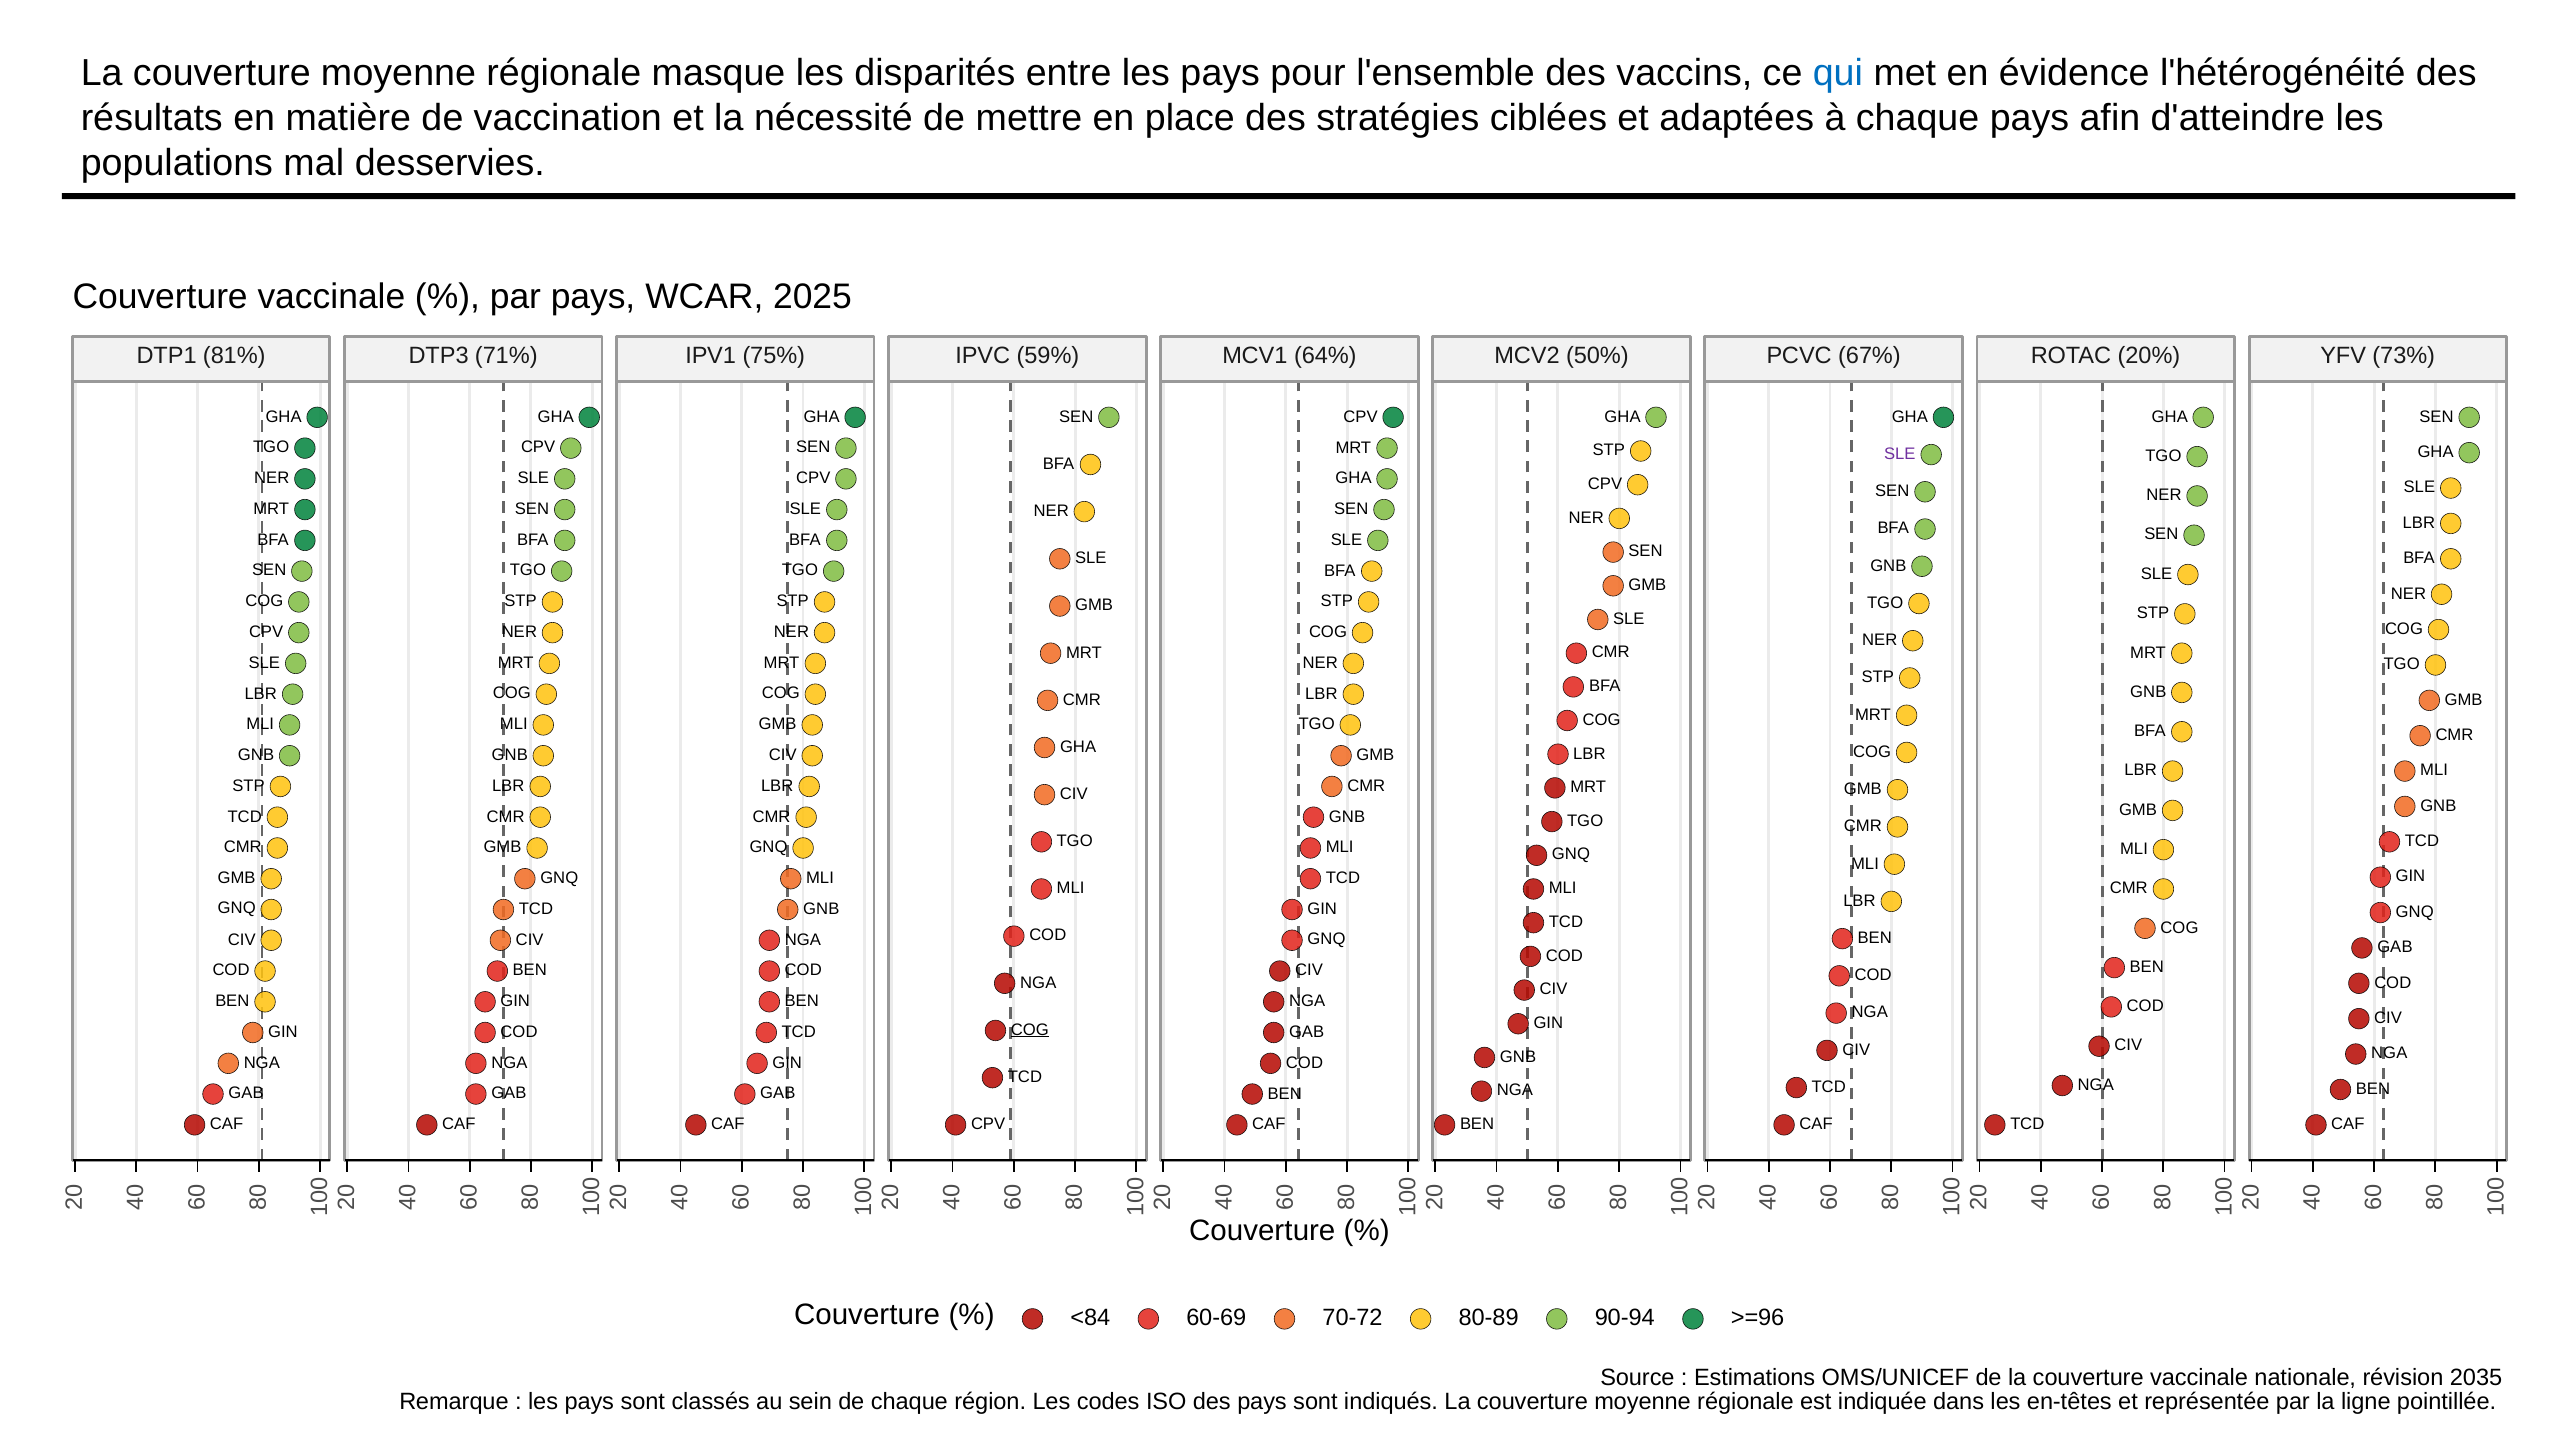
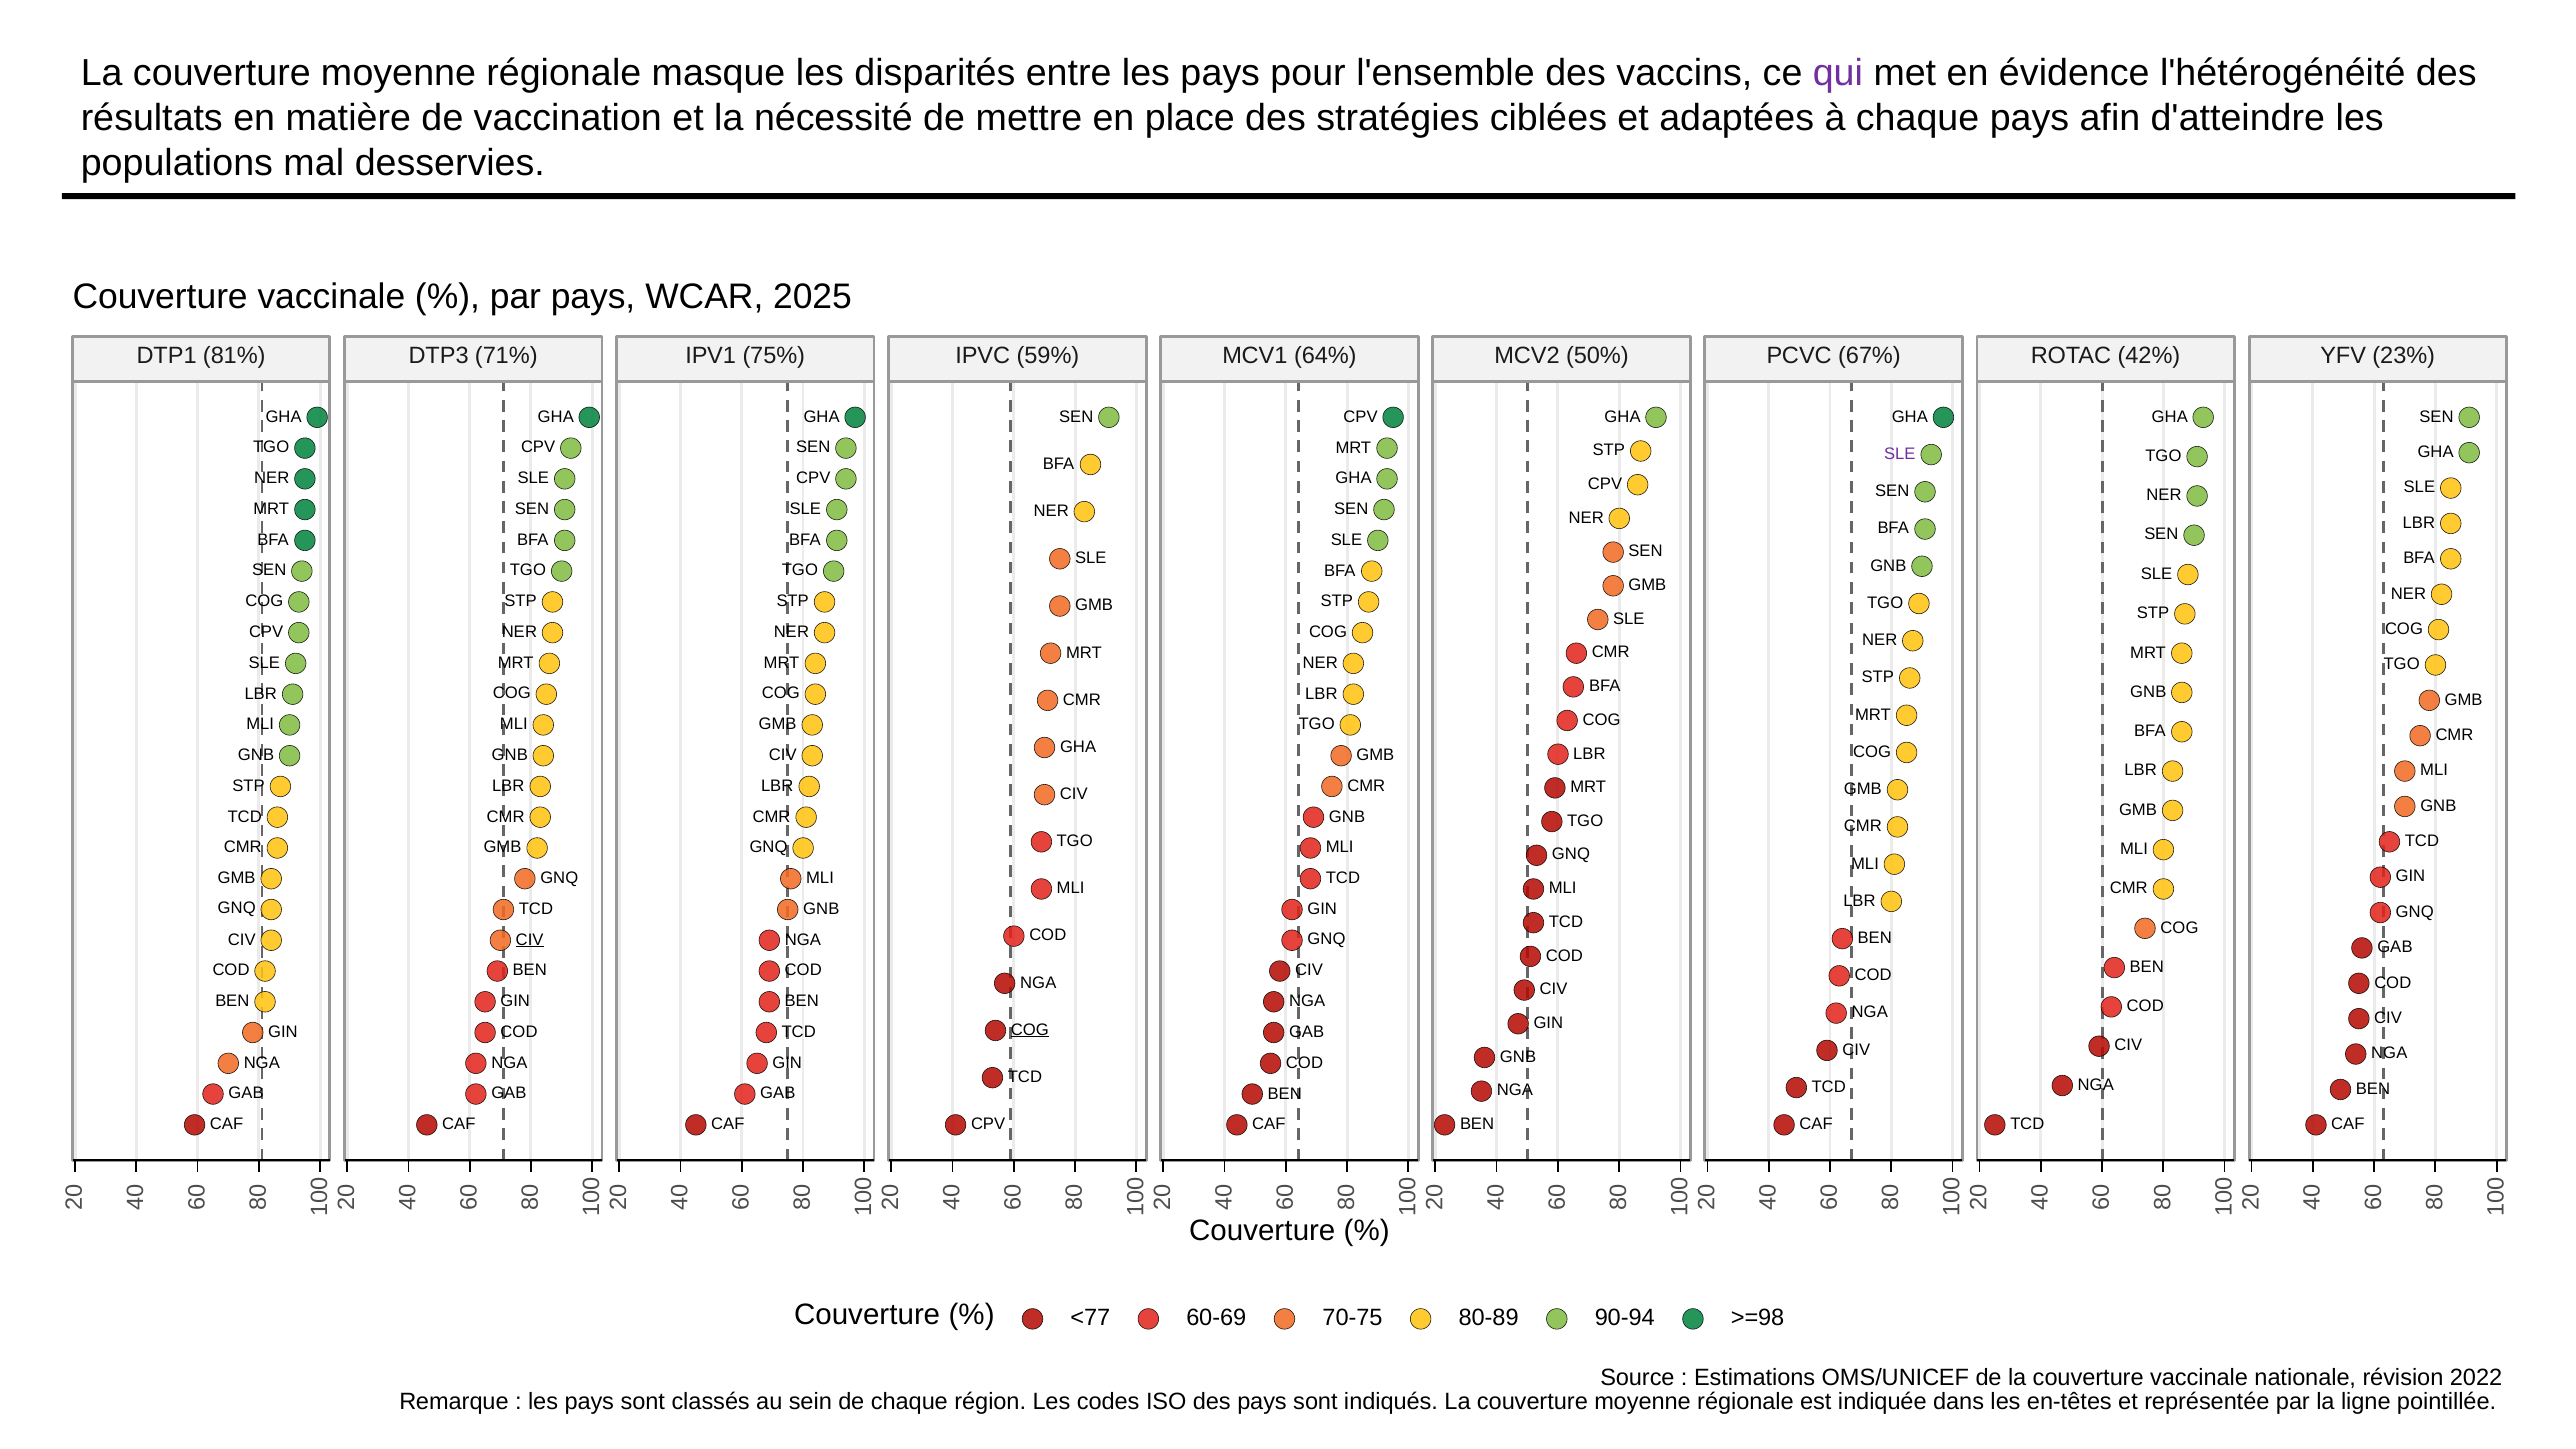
qui colour: blue -> purple (1838, 73)
20%: 20% -> 42% (2149, 356)
73%: 73% -> 23% (2404, 356)
CIV underline: none -> present (530, 939)
<84: <84 -> <77 (1090, 1318)
70-72: 70-72 -> 70-75 (1353, 1318)
>=96: >=96 -> >=98 (1758, 1318)
2035: 2035 -> 2022 (2476, 1377)
